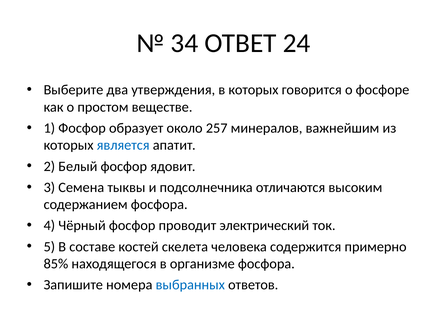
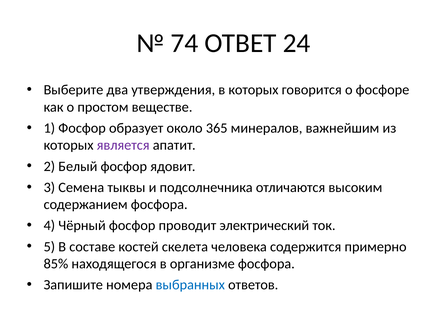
34: 34 -> 74 (184, 43)
257: 257 -> 365 (217, 128)
является colour: blue -> purple (123, 145)
